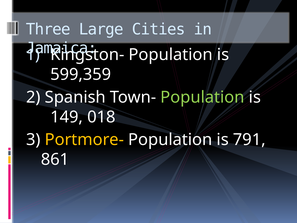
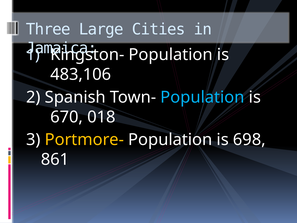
599,359: 599,359 -> 483,106 (81, 74)
Population colour: light green -> light blue (202, 97)
149: 149 -> 670 (67, 117)
791: 791 -> 698 (249, 140)
